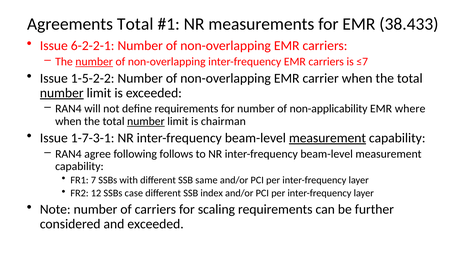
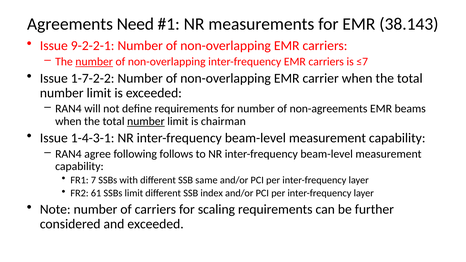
Agreements Total: Total -> Need (135, 24)
38.433: 38.433 -> 38.143 (409, 24)
6-2-2-1: 6-2-2-1 -> 9-2-2-1 (93, 46)
1-5-2-2: 1-5-2-2 -> 1-7-2-2 (93, 78)
number underline: present -> none (62, 93)
non-applicability: non-applicability -> non-agreements (329, 109)
where: where -> beams (410, 109)
1-7-3-1: 1-7-3-1 -> 1-4-3-1 (93, 138)
measurement underline: present -> none (327, 138)
12: 12 -> 61 (96, 193)
SSBs case: case -> limit (134, 193)
